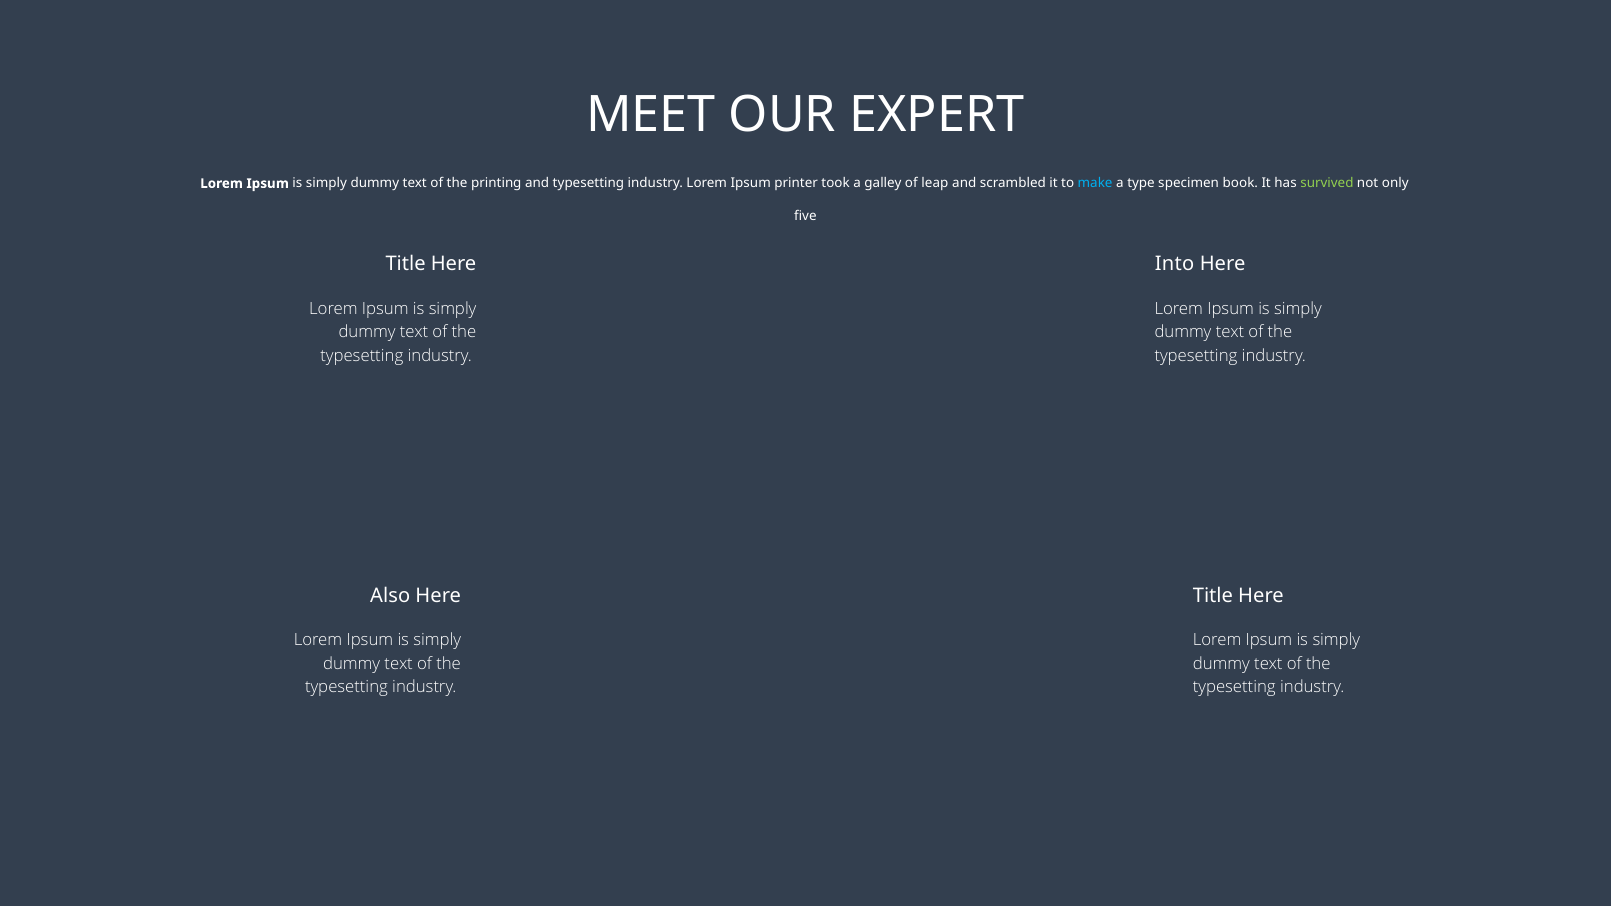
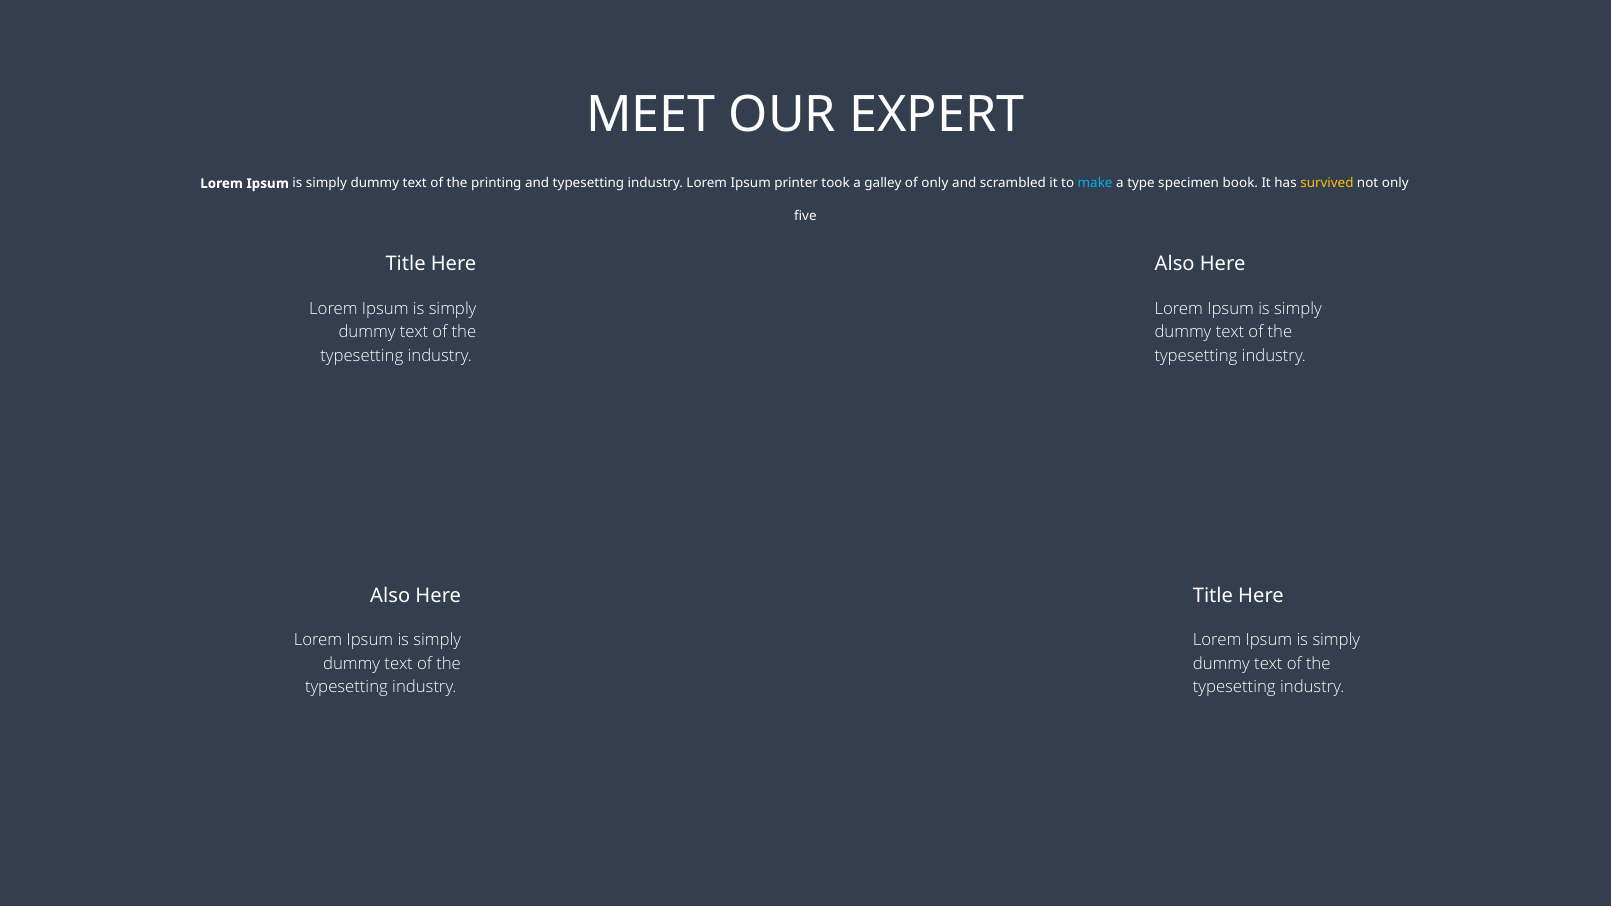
of leap: leap -> only (935, 183)
survived colour: light green -> yellow (1327, 183)
Into: Into -> Also (1175, 264)
